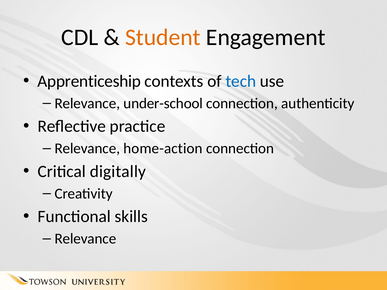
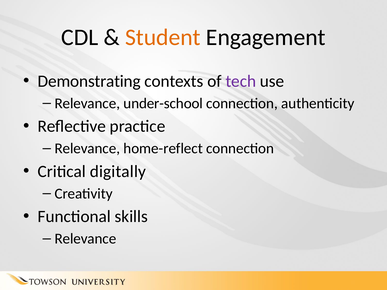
Apprenticeship: Apprenticeship -> Demonstrating (89, 81)
tech colour: blue -> purple (241, 81)
home-action: home-action -> home-reflect (163, 149)
